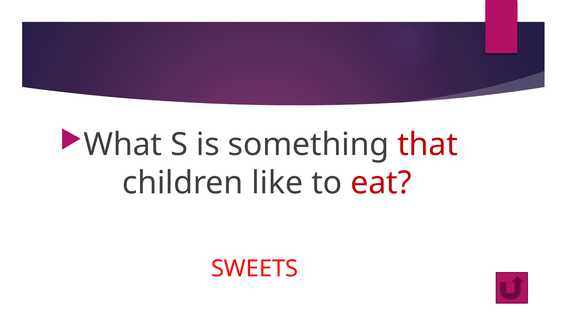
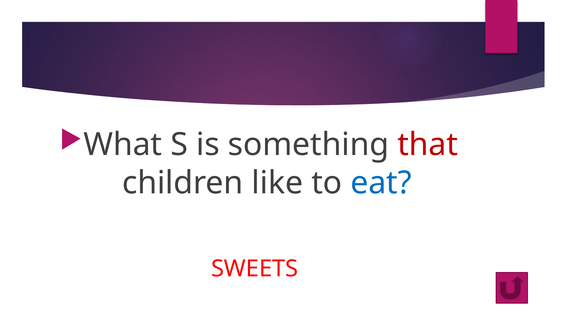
eat colour: red -> blue (381, 183)
